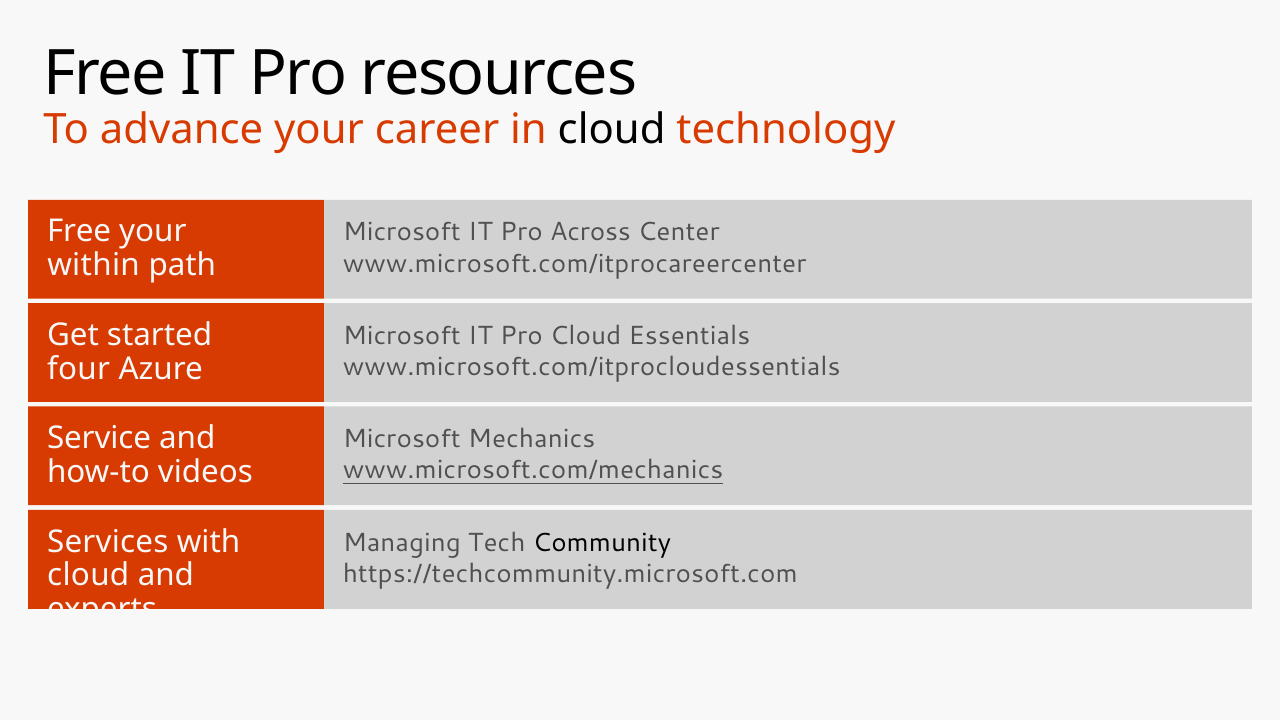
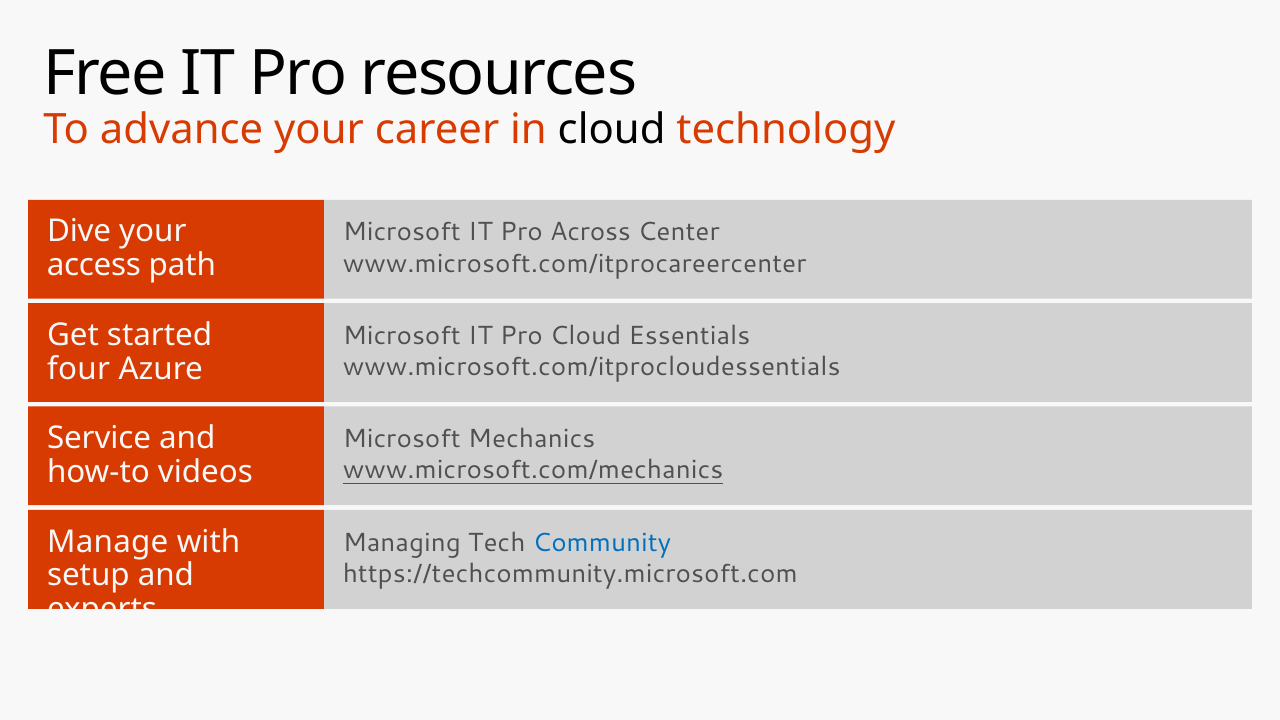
Free: Free -> Dive (79, 232)
within: within -> access (94, 265)
Community colour: black -> blue (602, 542)
Services: Services -> Manage (108, 542)
cloud: cloud -> setup (88, 576)
